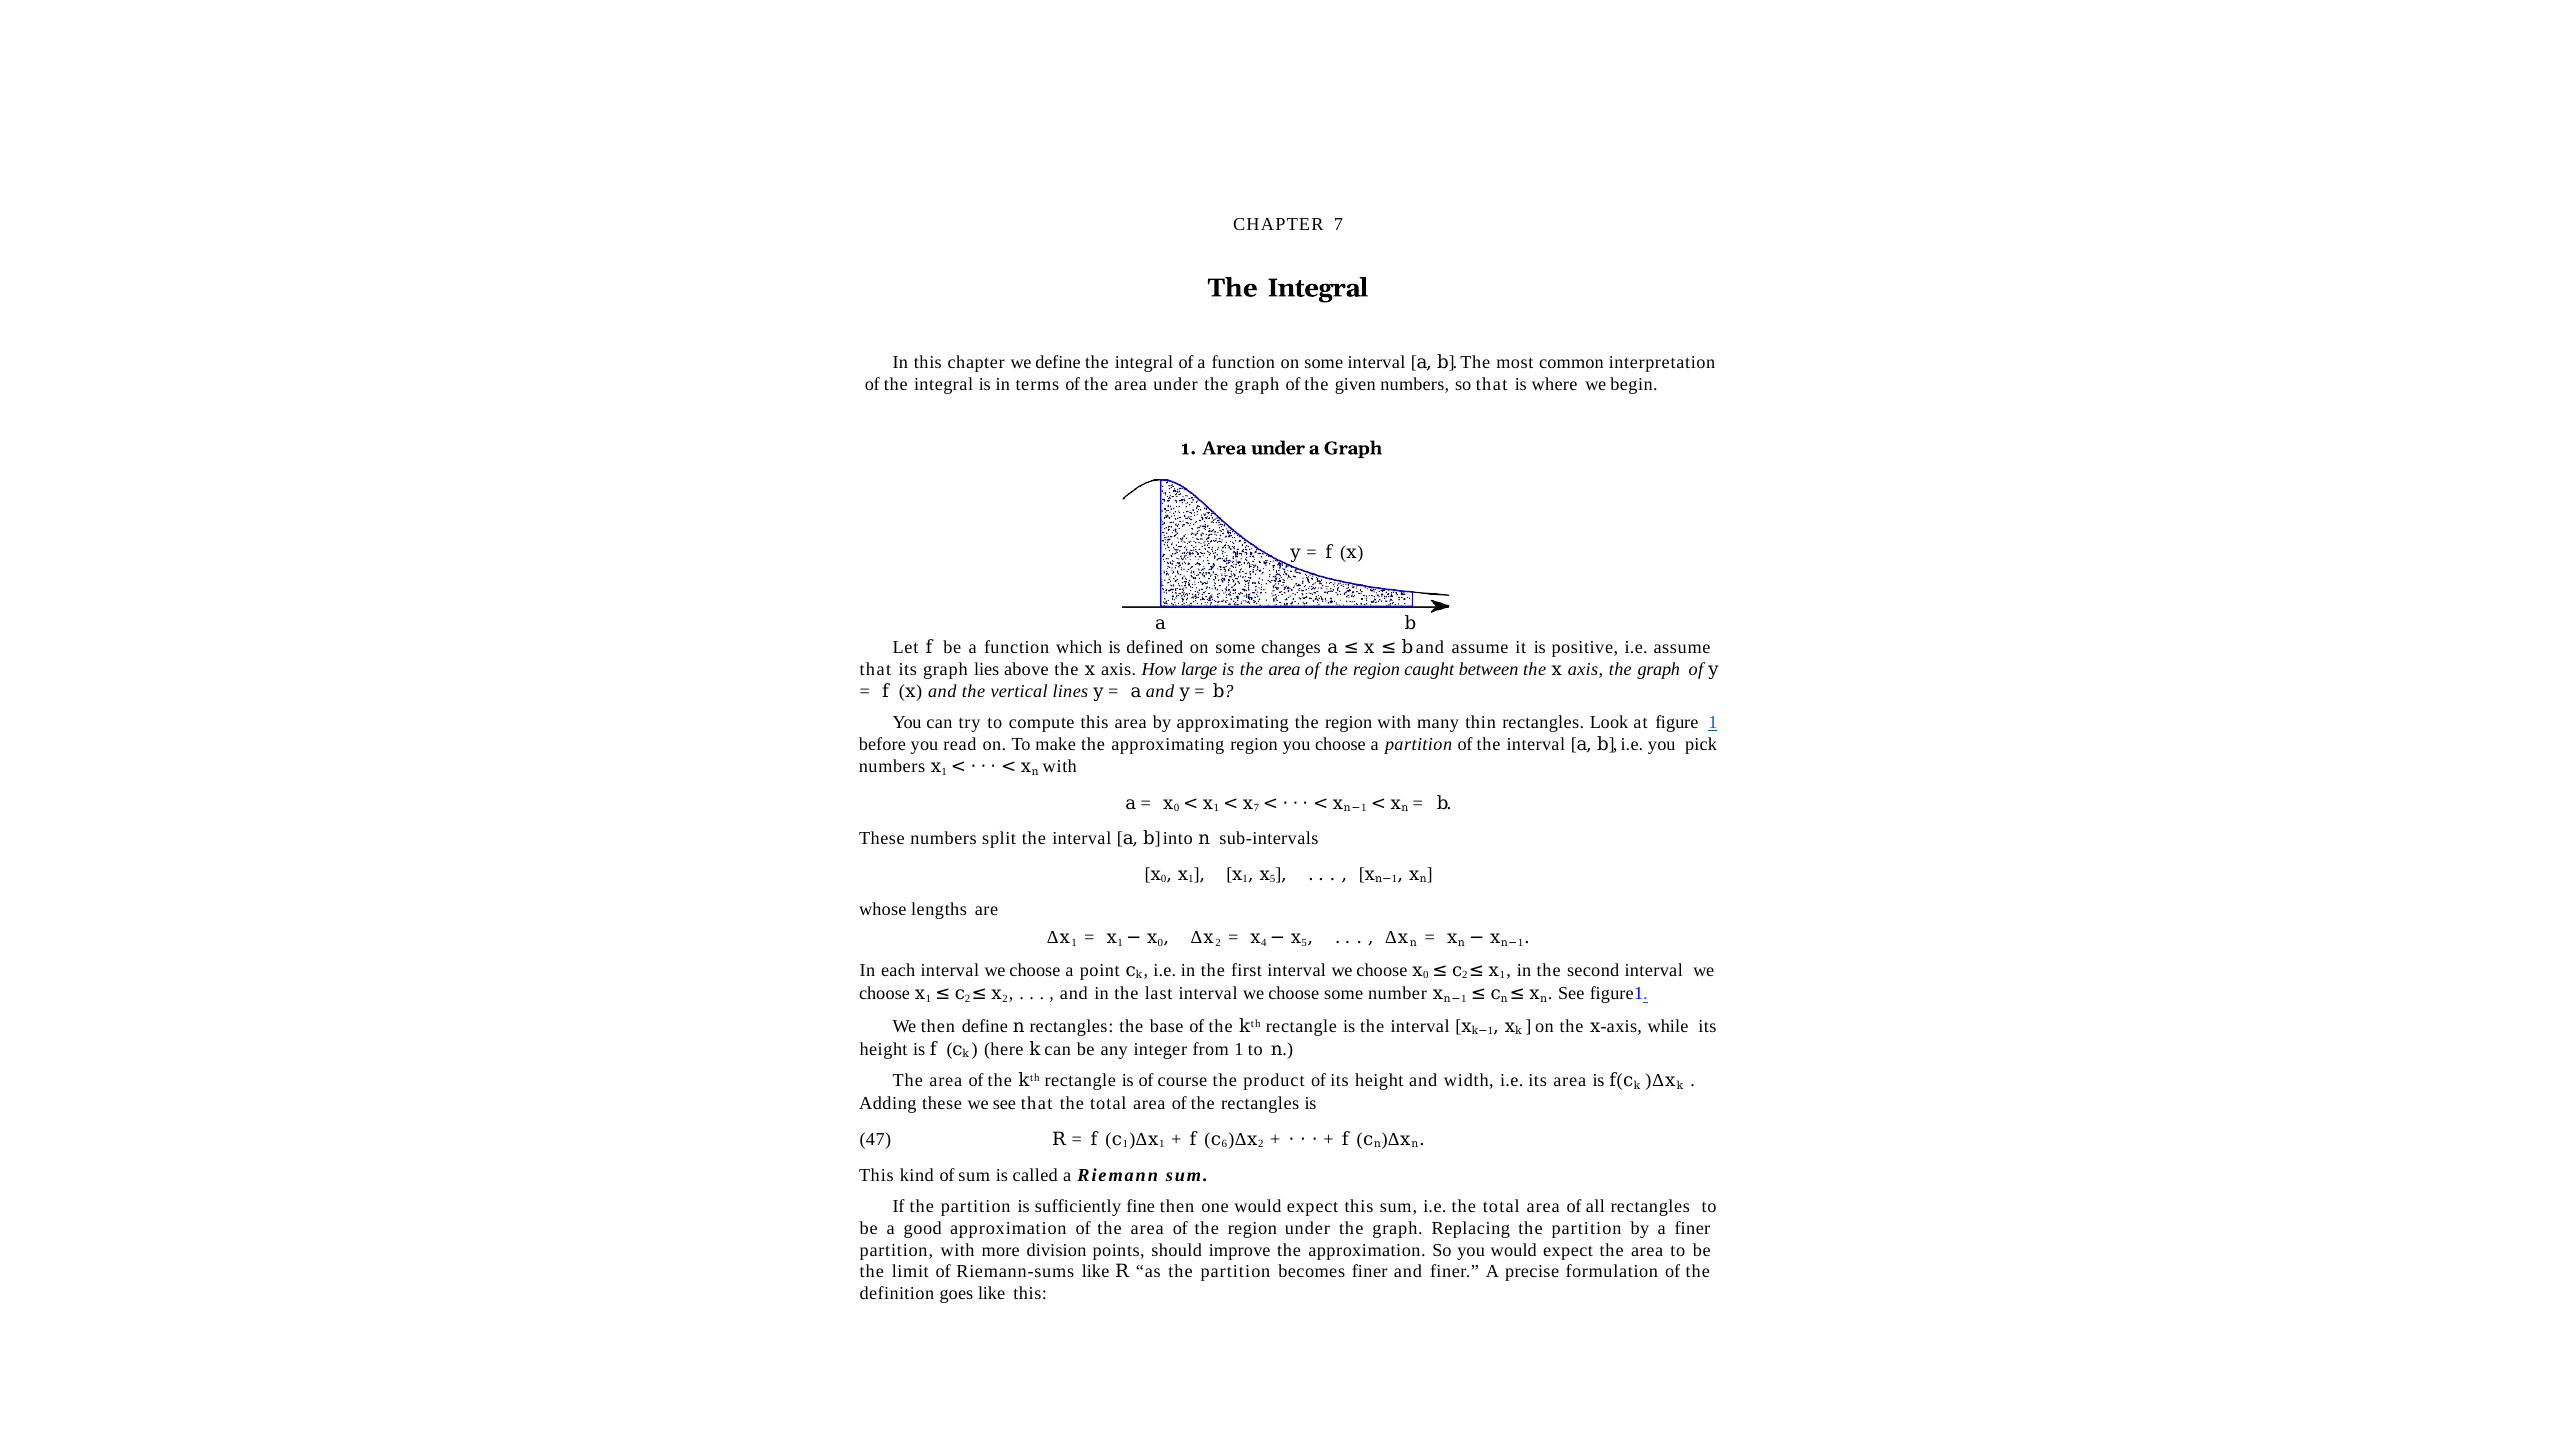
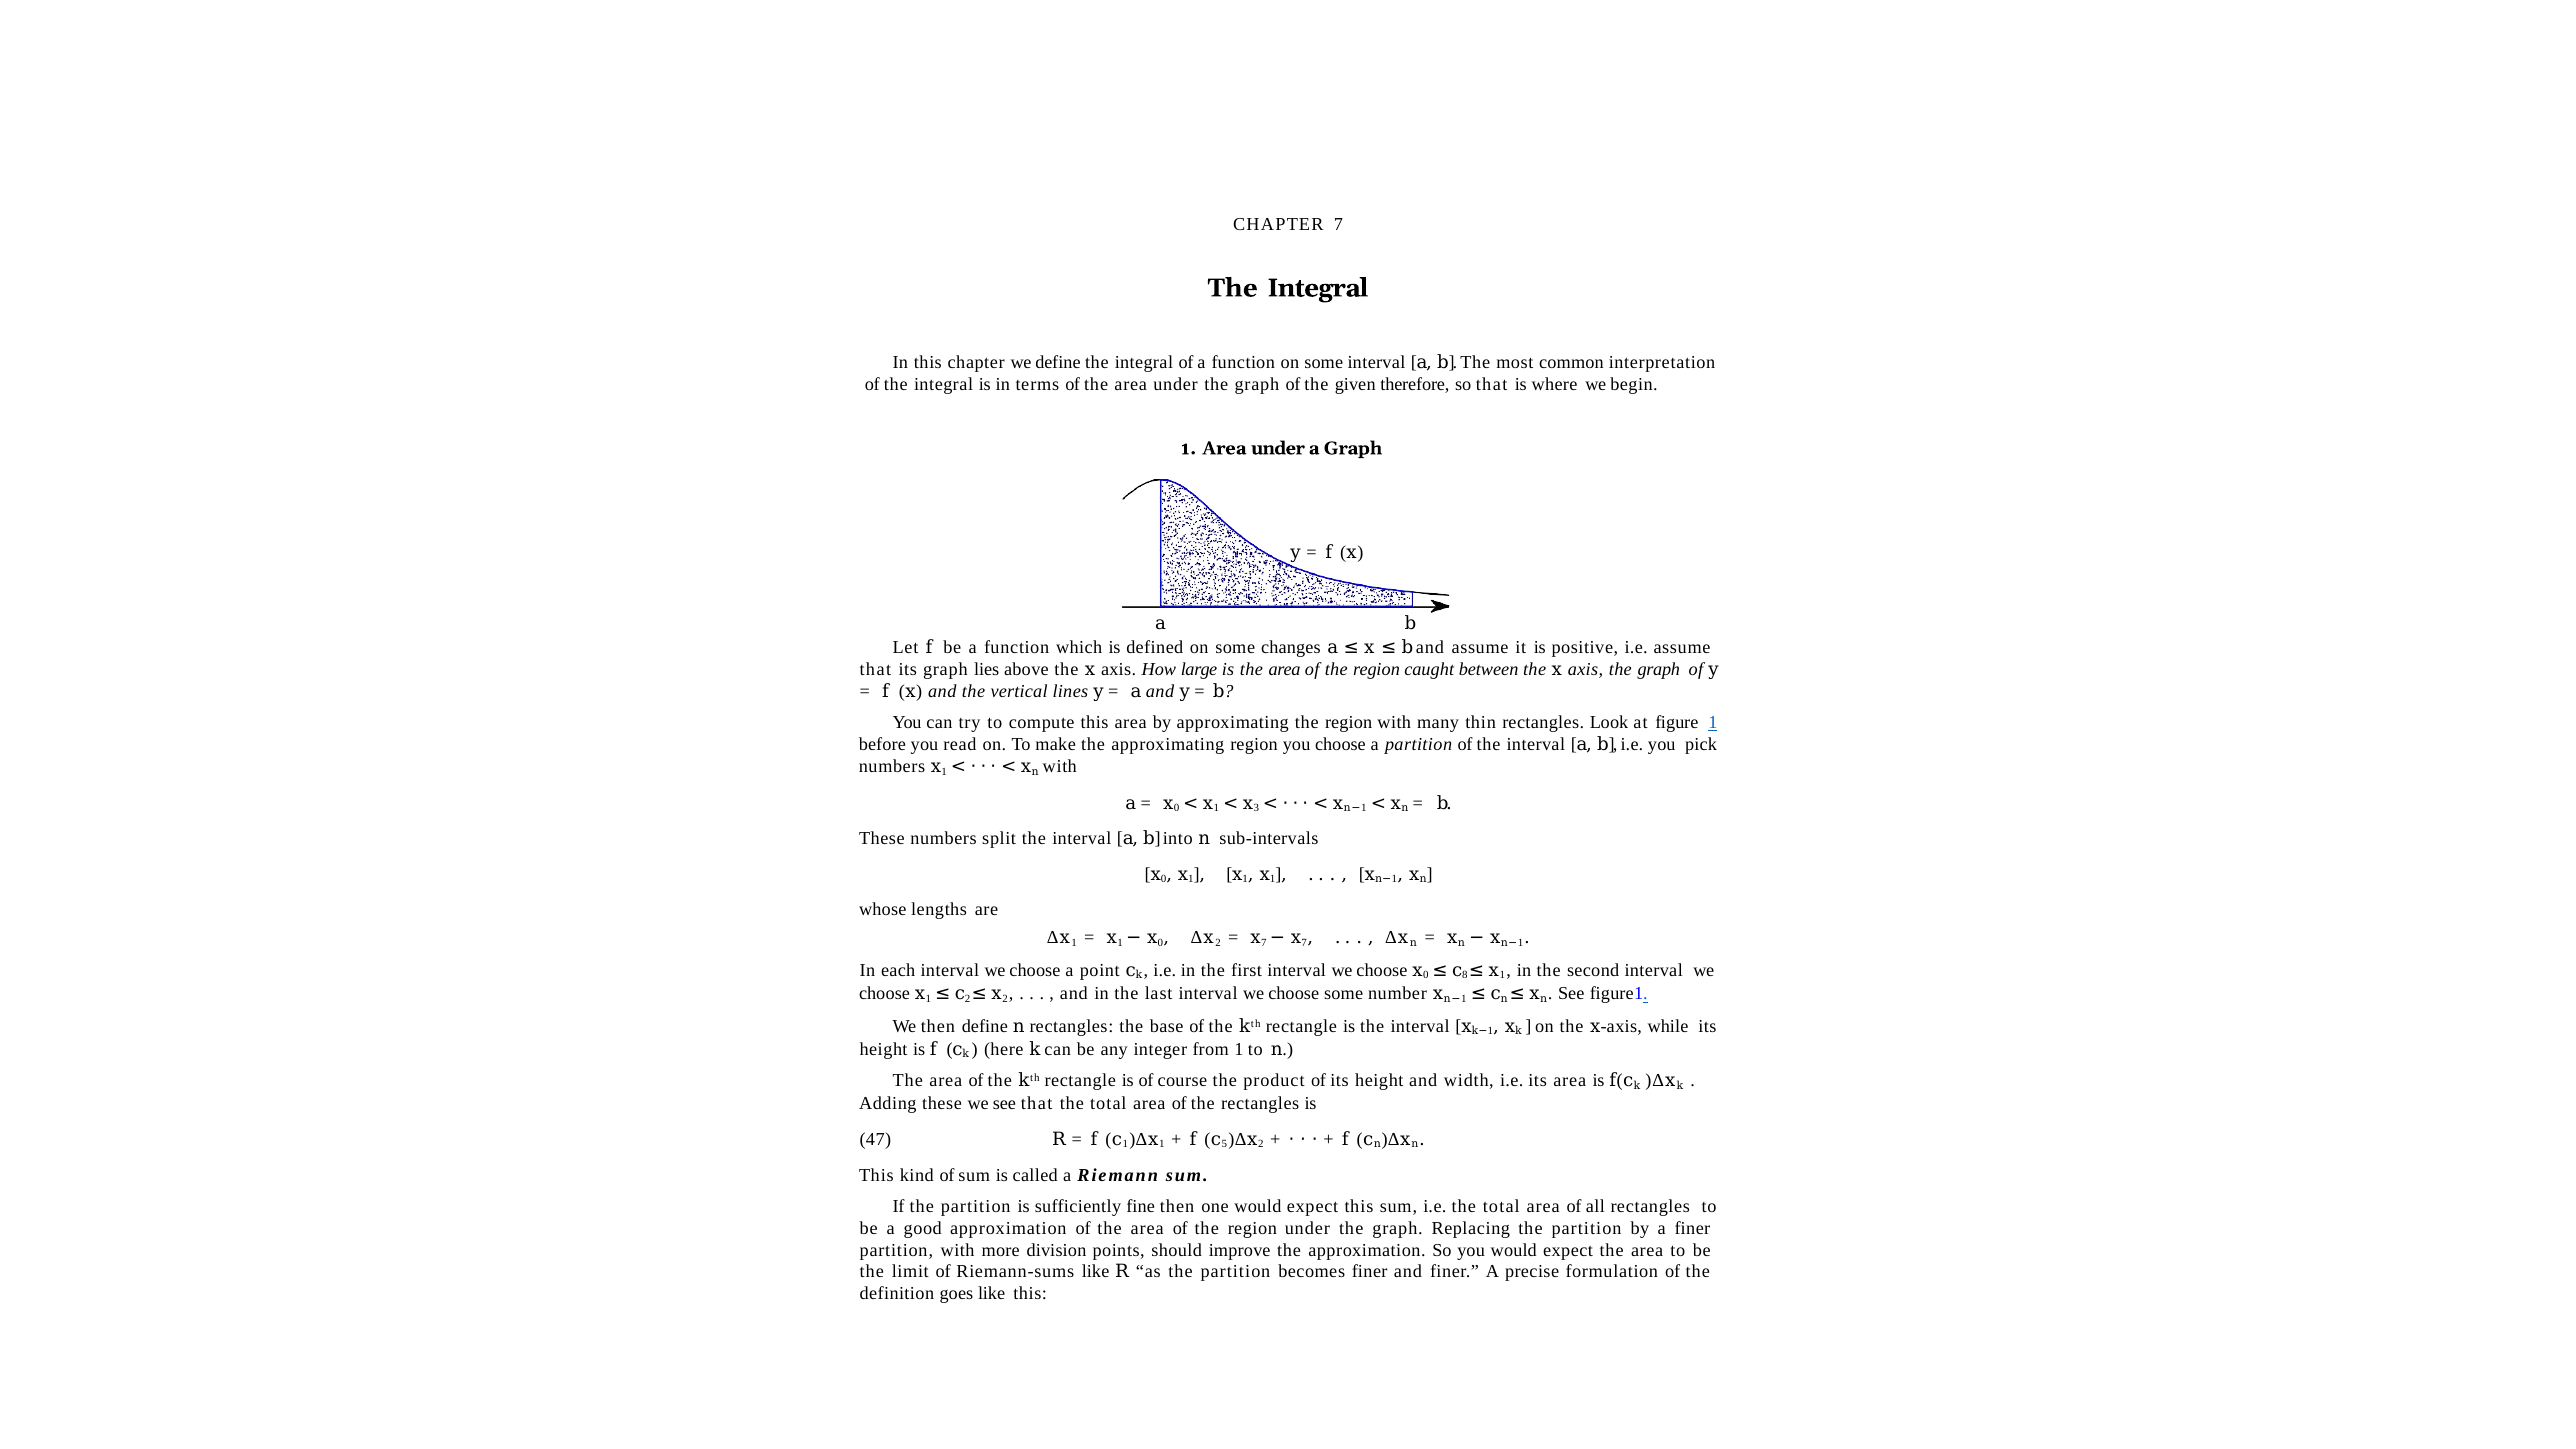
given numbers: numbers -> therefore (1415, 385)
x 7: 7 -> 3 (1256, 808)
5: 5 -> 1 (1273, 879)
4: 4 -> 7 (1264, 942)
5: 5 -> 7 (1304, 942)
2: 2 -> 8 (1465, 975)
6: 6 -> 5 (1224, 1144)
